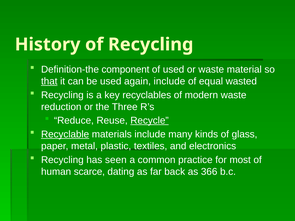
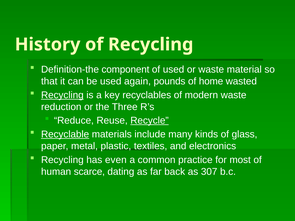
that underline: present -> none (49, 81)
again include: include -> pounds (170, 81)
equal: equal -> home (211, 81)
Recycling underline: none -> present (62, 95)
seen: seen -> even (116, 160)
366: 366 -> 307 (209, 172)
